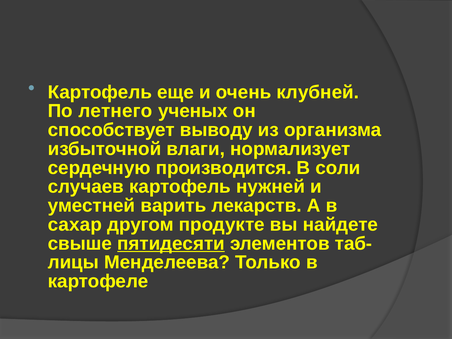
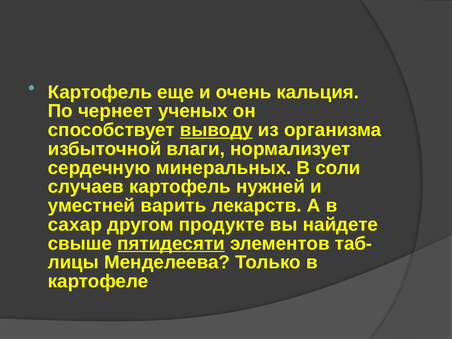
клубней: клубней -> кальция (318, 92)
летнего: летнего -> чернеет (115, 111)
выводу underline: none -> present (216, 130)
производится: производится -> минеральных (224, 168)
